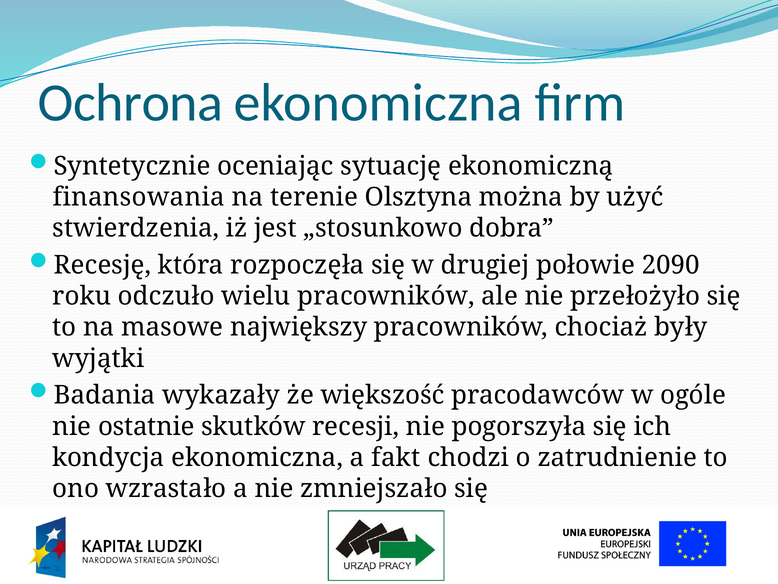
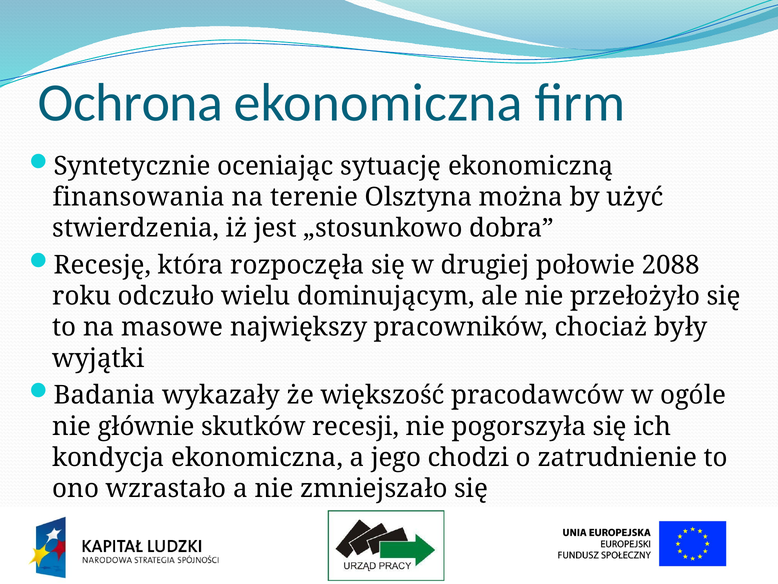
2090: 2090 -> 2088 (671, 265)
wielu pracowników: pracowników -> dominującym (386, 296)
ostatnie: ostatnie -> głównie (146, 426)
fakt: fakt -> jego (396, 457)
